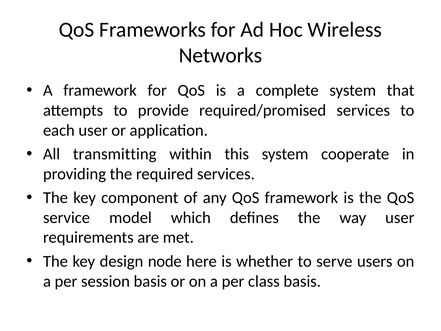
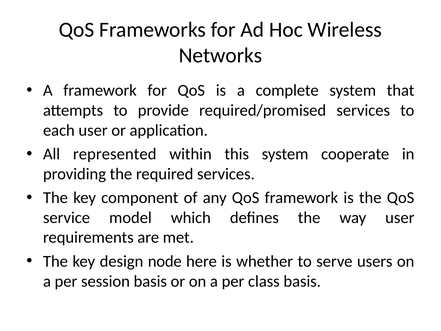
transmitting: transmitting -> represented (115, 154)
